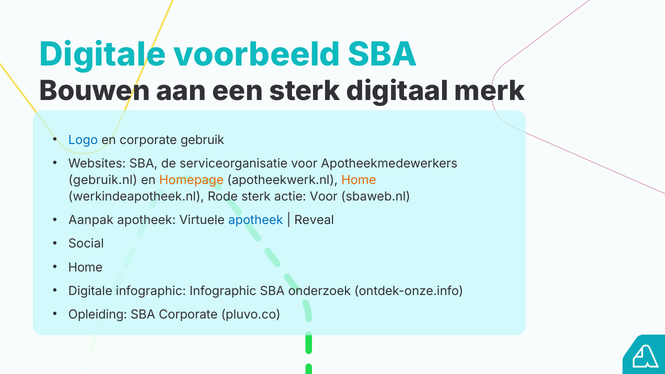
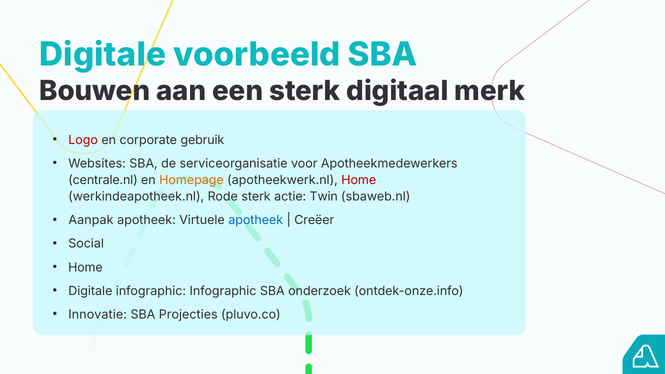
Logo colour: blue -> red (83, 140)
gebruik.nl: gebruik.nl -> centrale.nl (103, 180)
Home colour: orange -> red (359, 180)
actie Voor: Voor -> Twin (324, 197)
Reveal: Reveal -> Creëer (314, 220)
Opleiding: Opleiding -> Innovatie (98, 315)
SBA Corporate: Corporate -> Projecties (188, 315)
